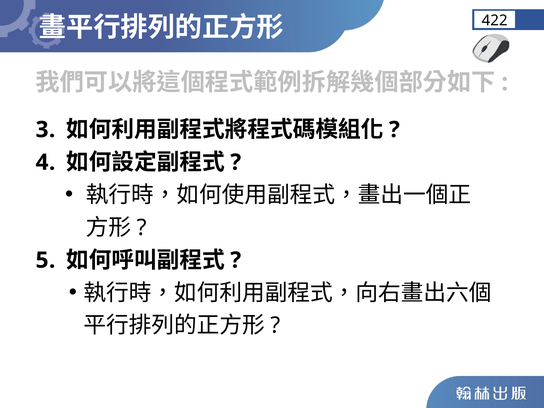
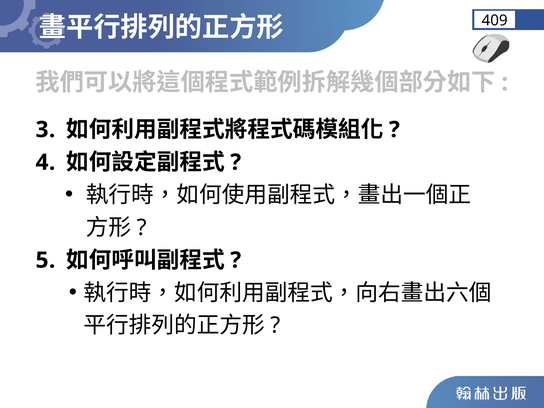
422: 422 -> 409 (495, 20)
